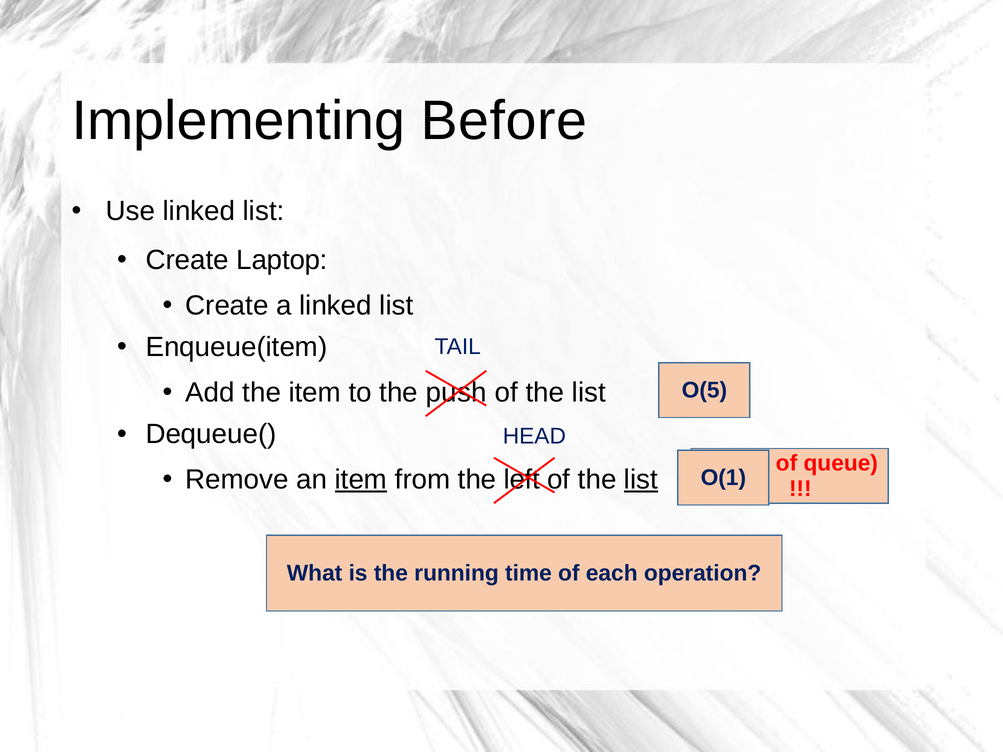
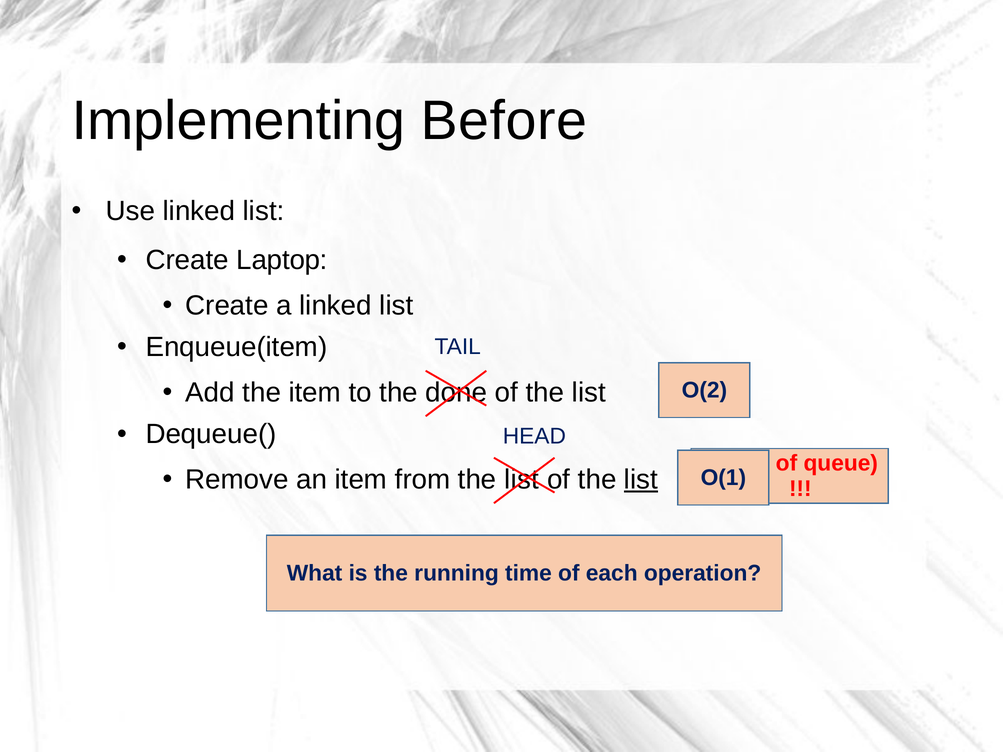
push: push -> done (456, 393)
O(5: O(5 -> O(2 (704, 390)
item underline: present -> none (361, 480)
from the left: left -> list (522, 480)
